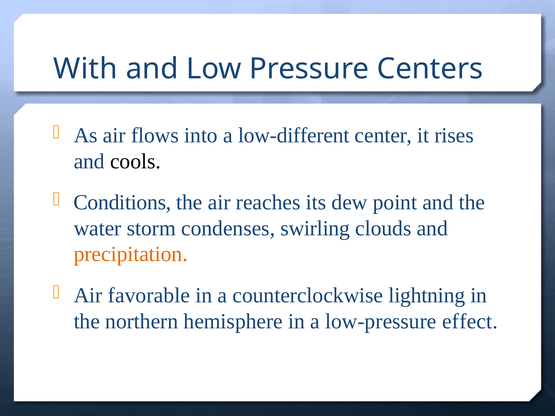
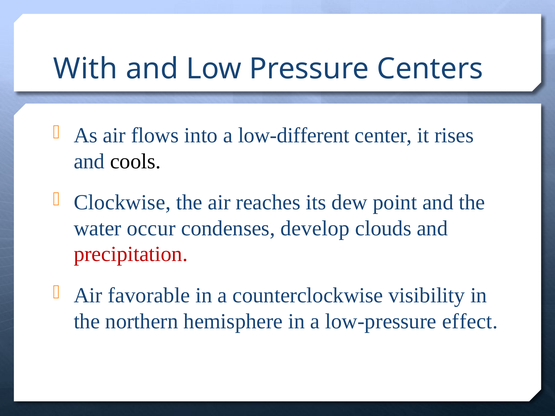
Conditions: Conditions -> Clockwise (122, 203)
storm: storm -> occur (151, 229)
swirling: swirling -> develop (315, 229)
precipitation colour: orange -> red (131, 254)
lightning: lightning -> visibility (427, 296)
